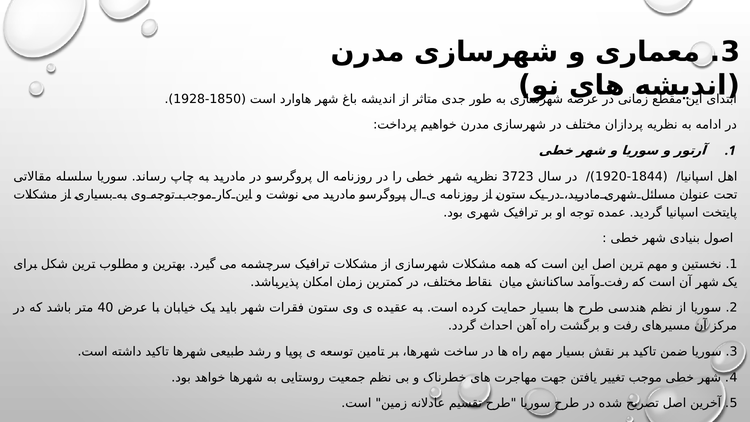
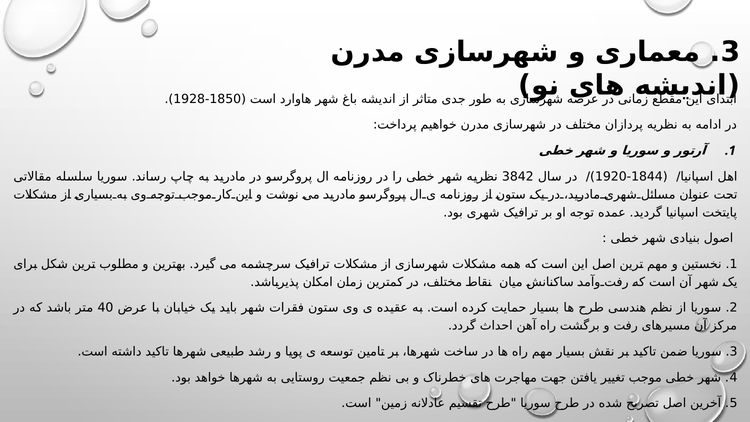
3723: 3723 -> 3842 (518, 176)
